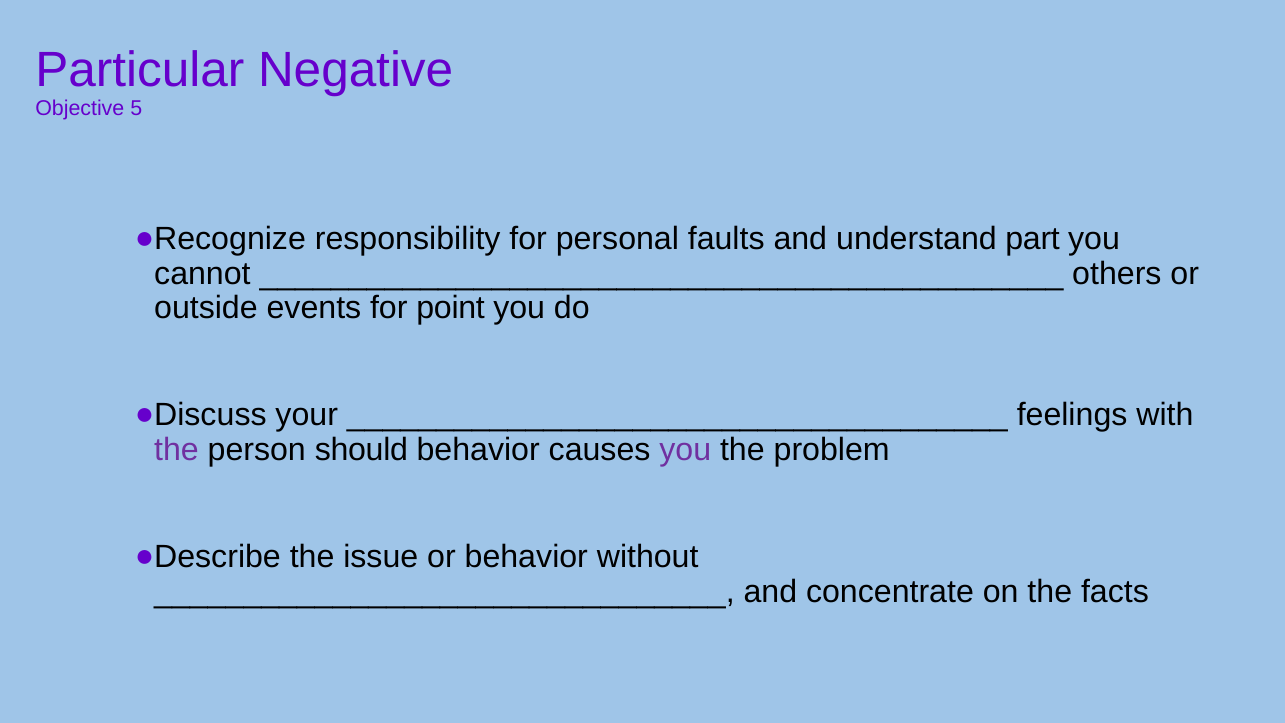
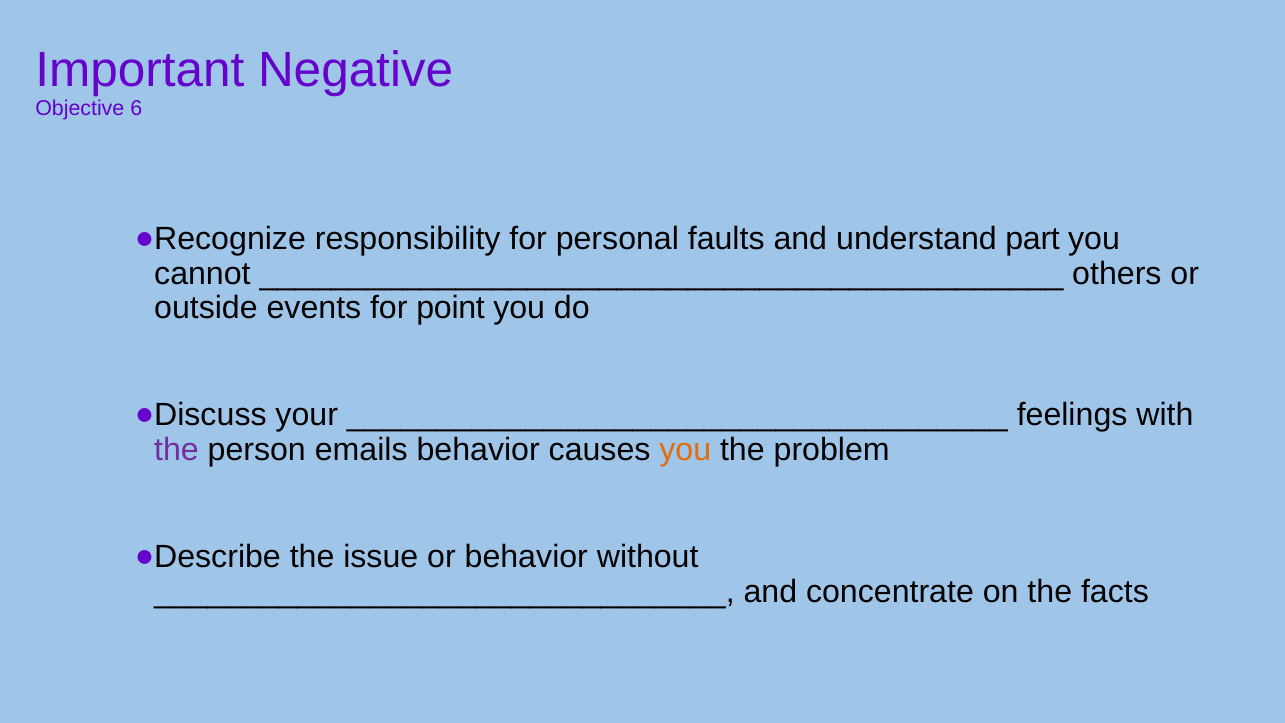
Particular: Particular -> Important (140, 70)
5: 5 -> 6 (136, 109)
should: should -> emails (361, 450)
you colour: purple -> orange (685, 450)
